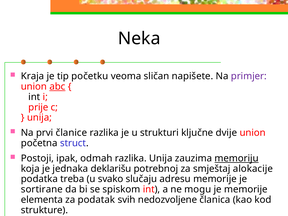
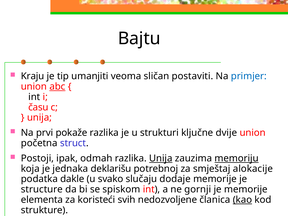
Neka: Neka -> Bajtu (139, 38)
Kraja: Kraja -> Kraju (33, 76)
početku: početku -> umanjiti (90, 76)
napišete: napišete -> postaviti (192, 76)
primjer colour: purple -> blue (249, 76)
prije: prije -> času (38, 107)
članice: članice -> pokaže (72, 133)
Unija underline: none -> present (161, 158)
treba: treba -> dakle (72, 179)
adresu: adresu -> dodaje (175, 179)
sortirane: sortirane -> structure (42, 189)
mogu: mogu -> gornji (198, 189)
podatak: podatak -> koristeći (96, 200)
kao underline: none -> present (242, 200)
